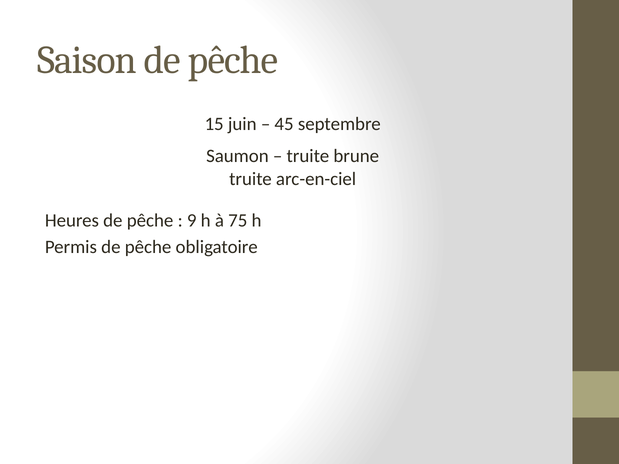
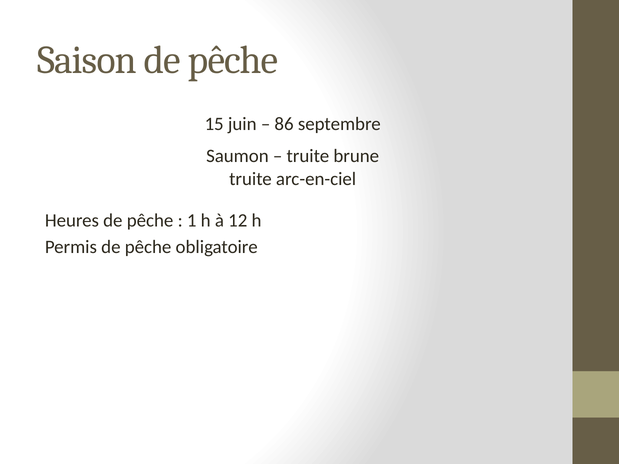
45: 45 -> 86 (284, 124)
9: 9 -> 1 (192, 221)
75: 75 -> 12 (238, 221)
